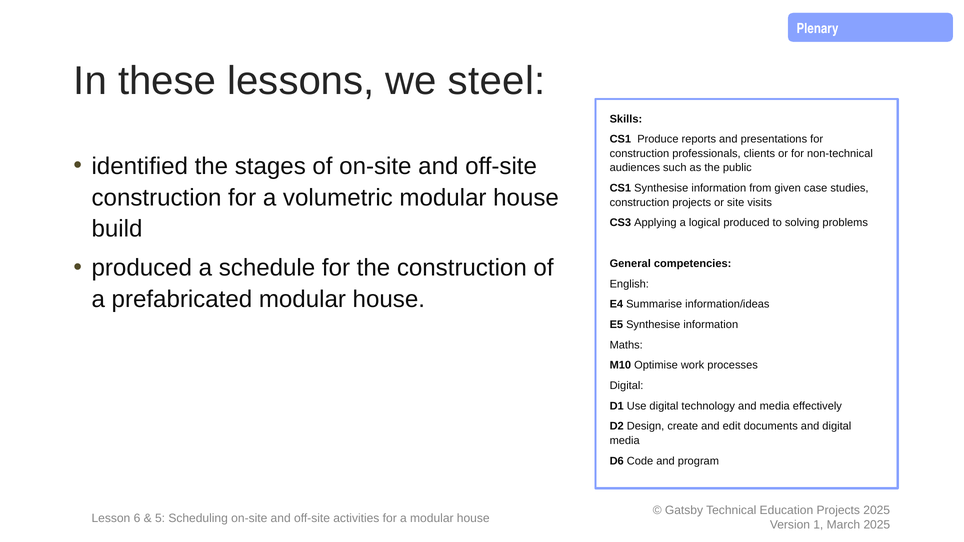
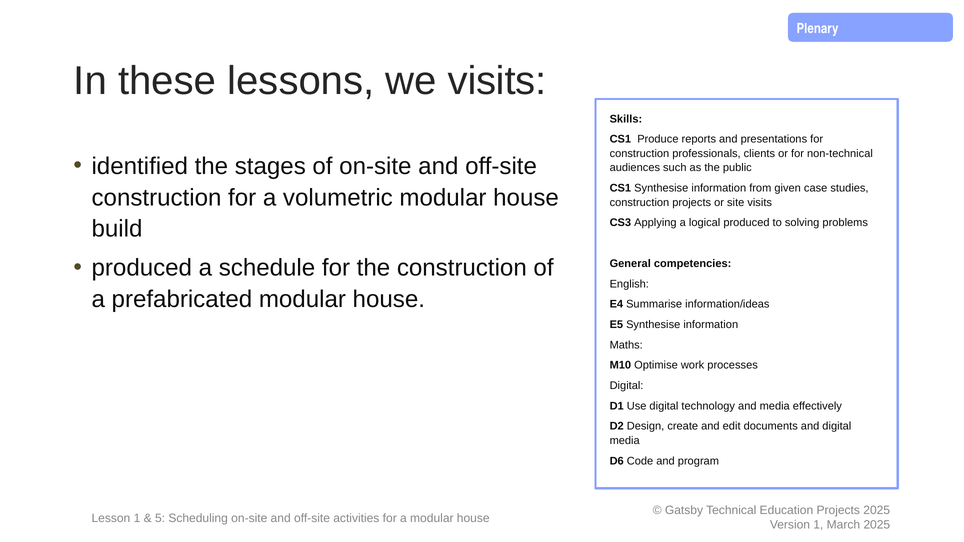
we steel: steel -> visits (497, 81)
Lesson 6: 6 -> 1 (137, 518)
